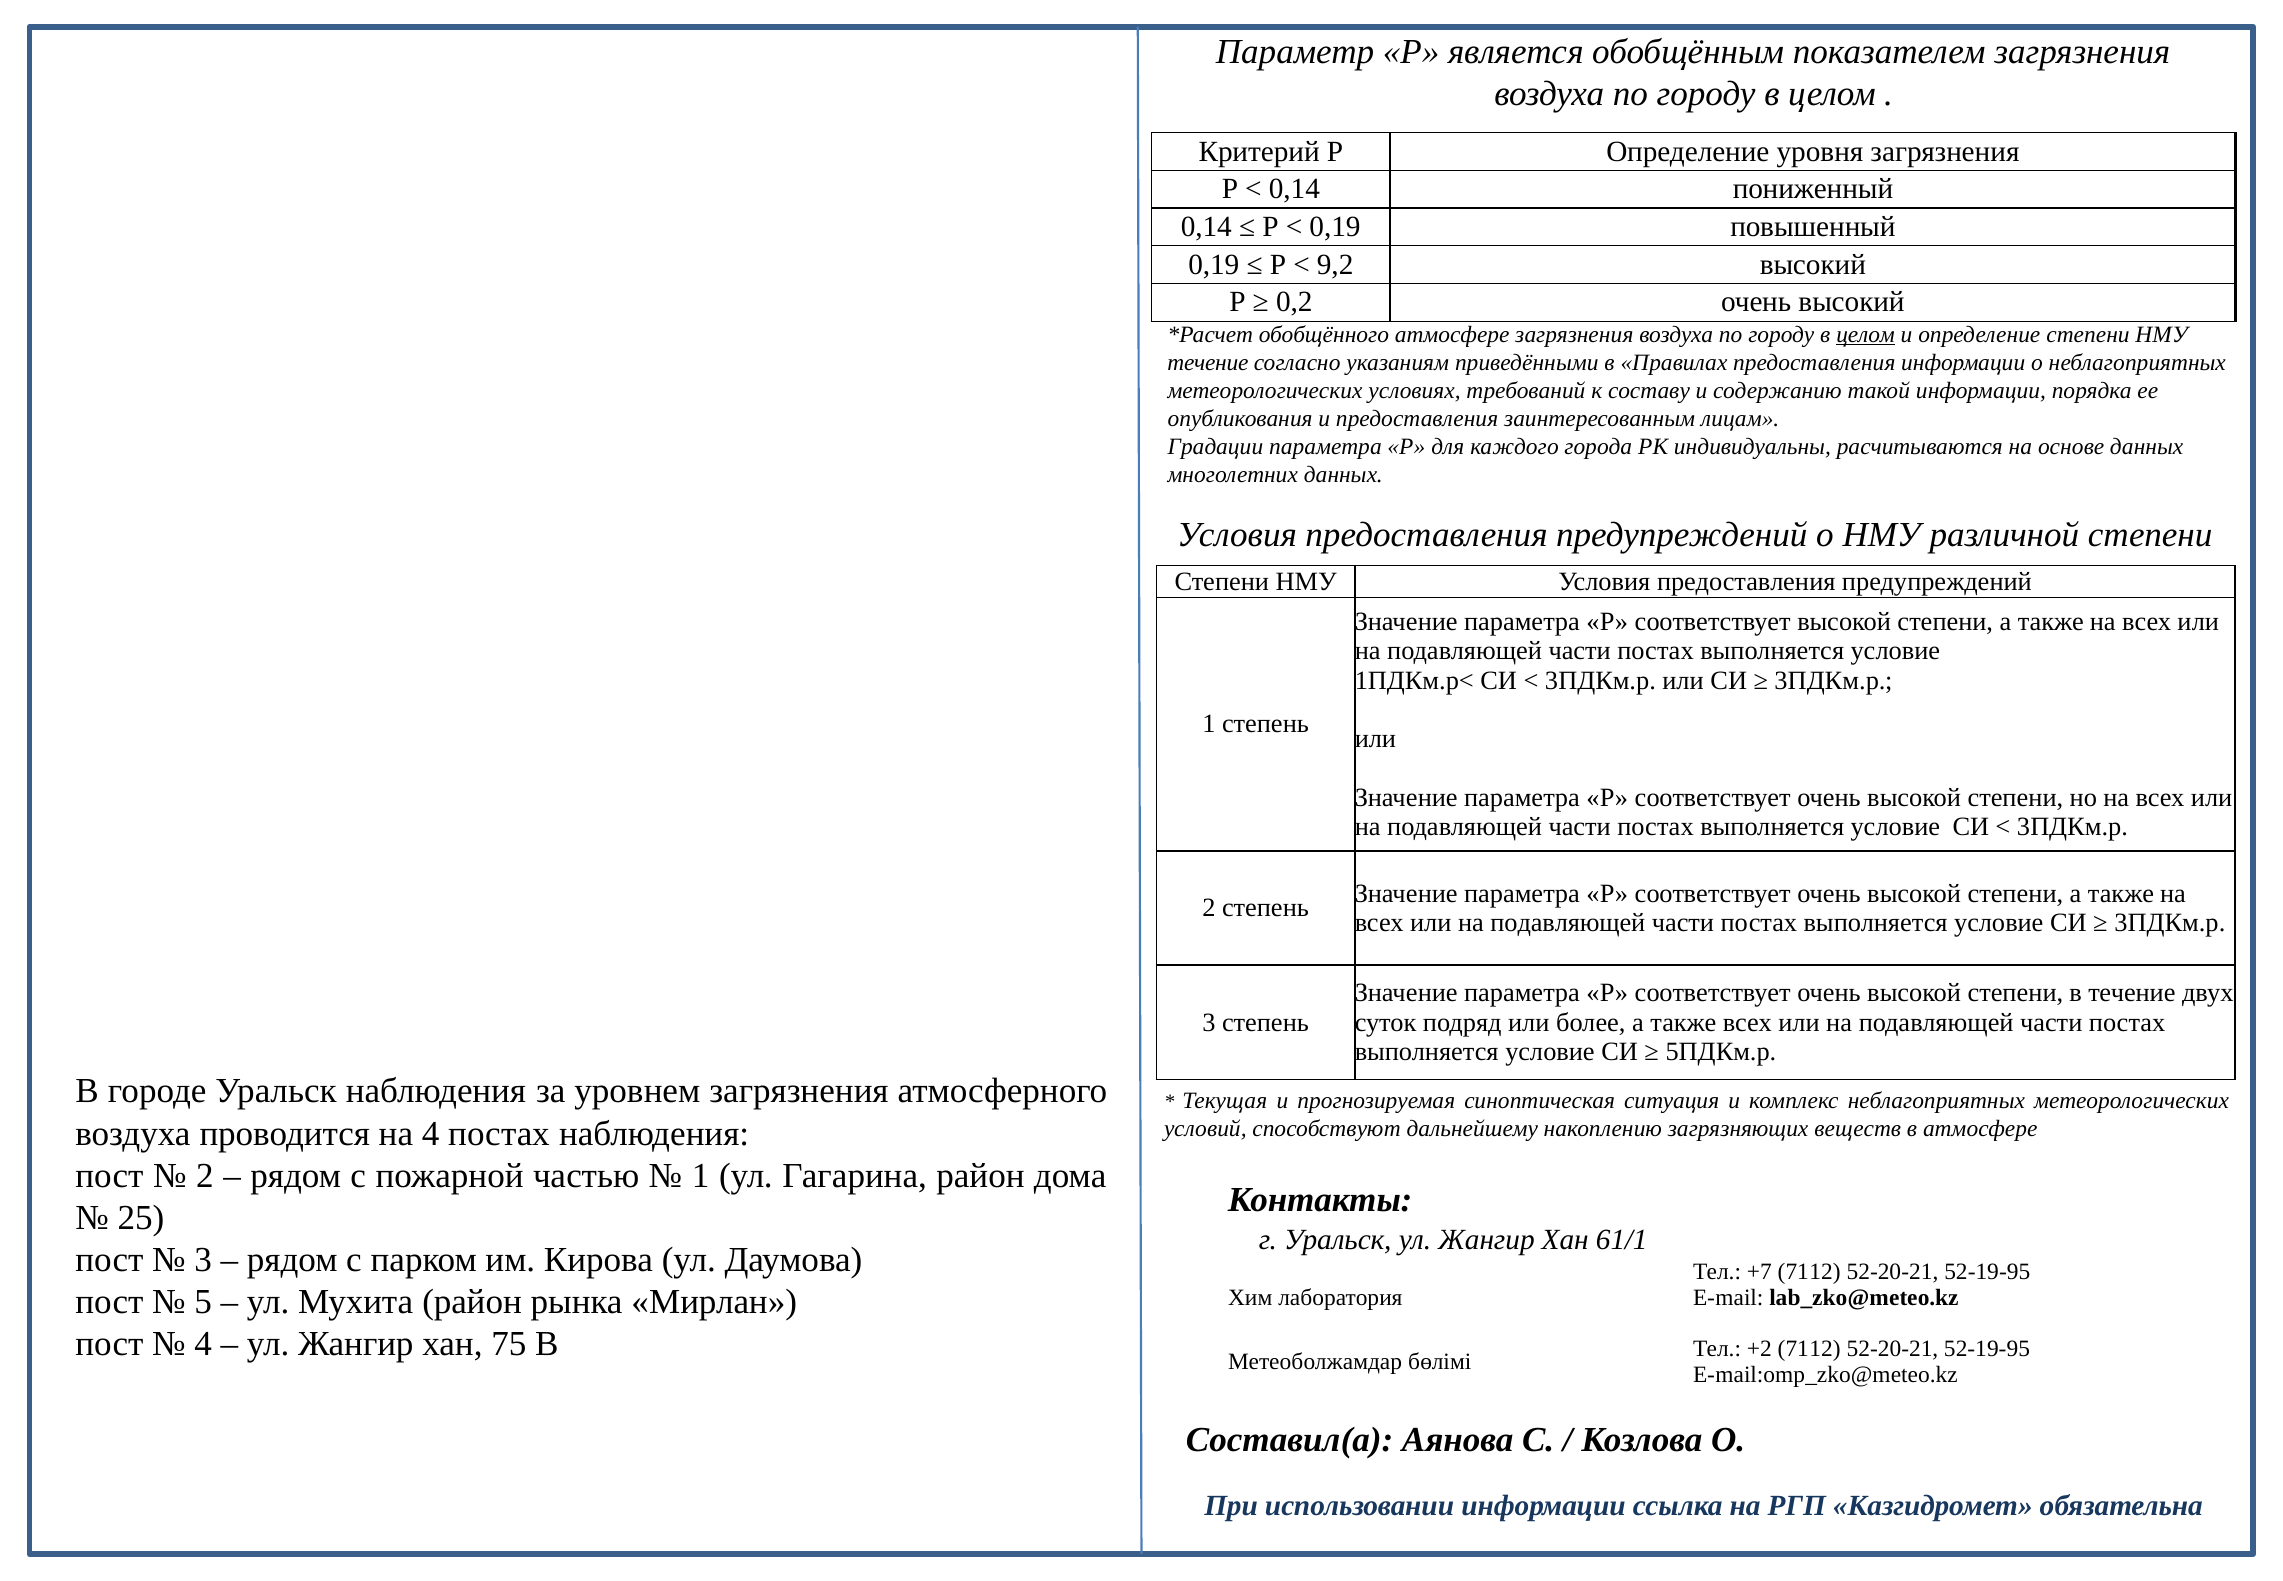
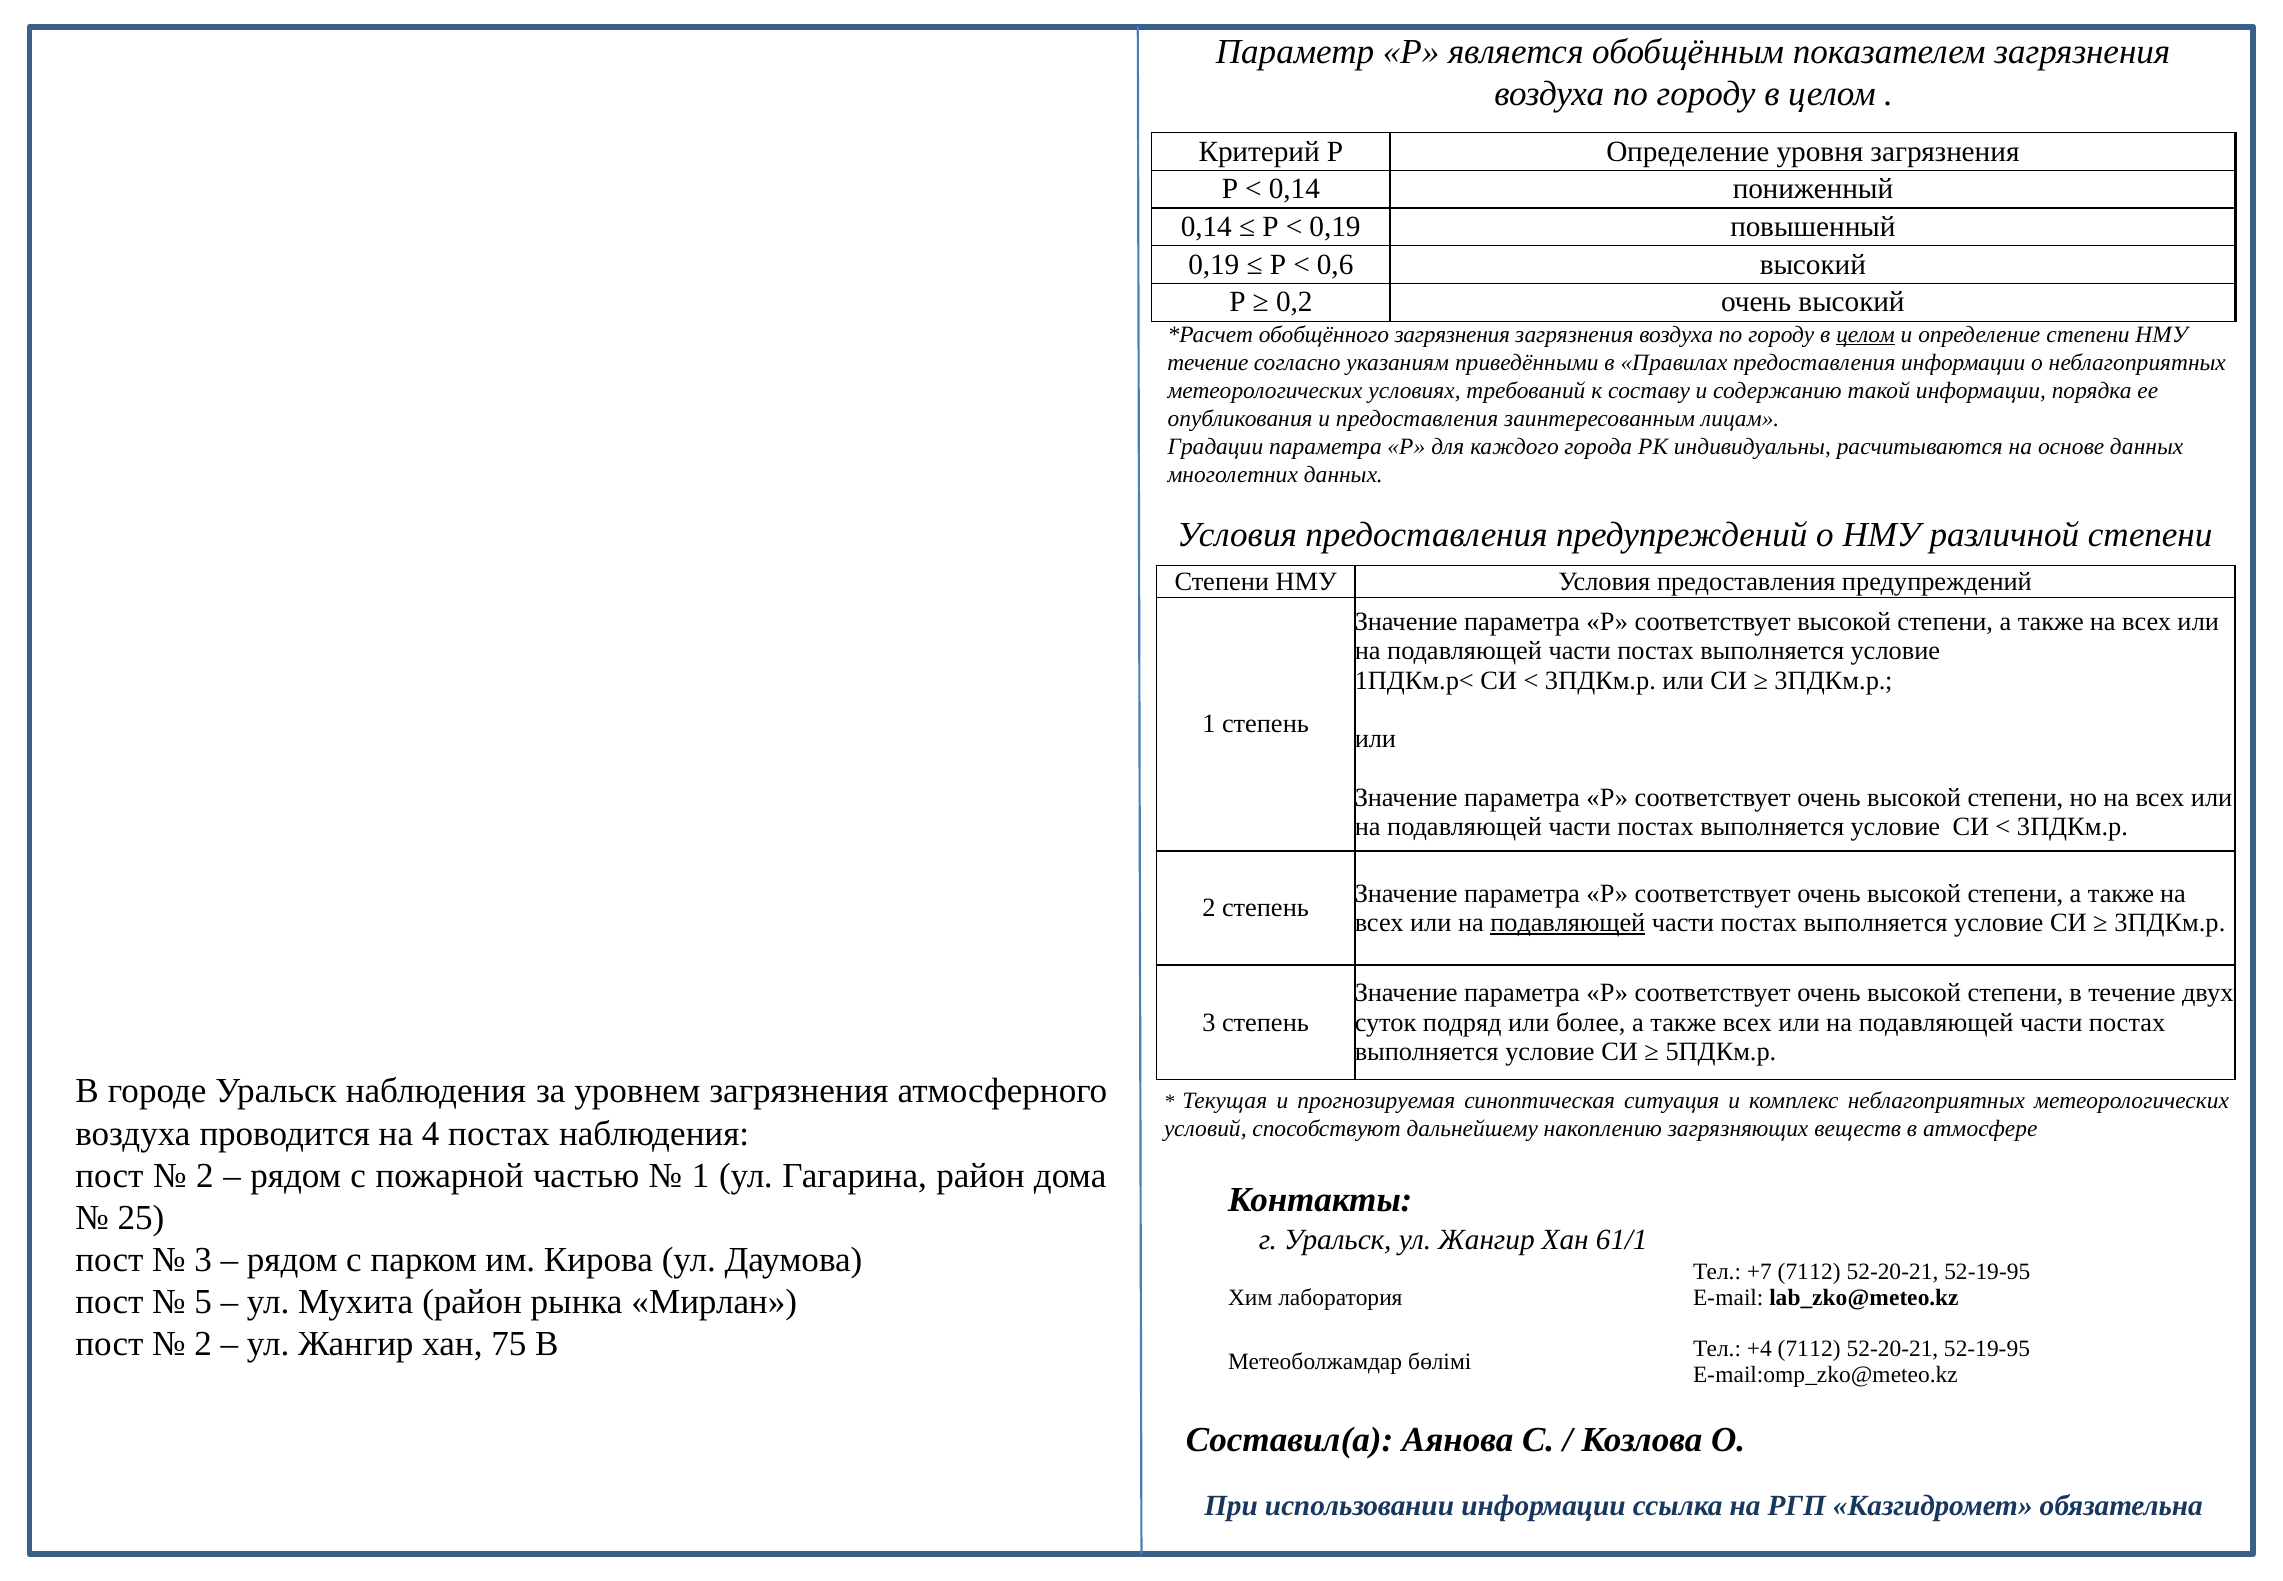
9,2: 9,2 -> 0,6 (1335, 264)
обобщённого атмосфере: атмосфере -> загрязнения (1452, 335)
подавляющей underline: none -> present (1568, 923)
4: 4 -> 2 (203, 1344)
+2: +2 -> +4 (1759, 1349)
